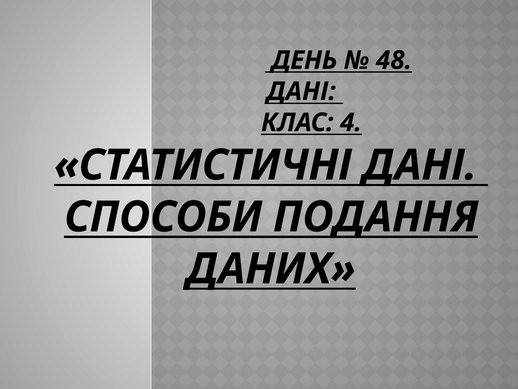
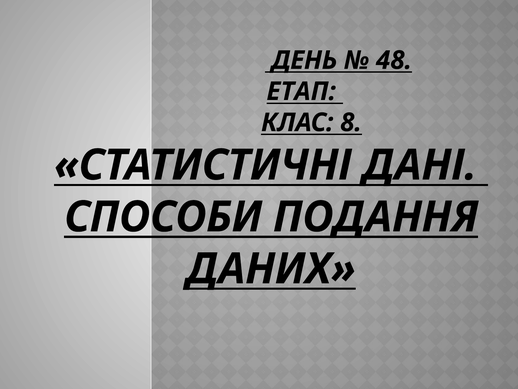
ДАНІ: ДАНІ -> ЕТАП (301, 91)
4: 4 -> 8 (351, 122)
